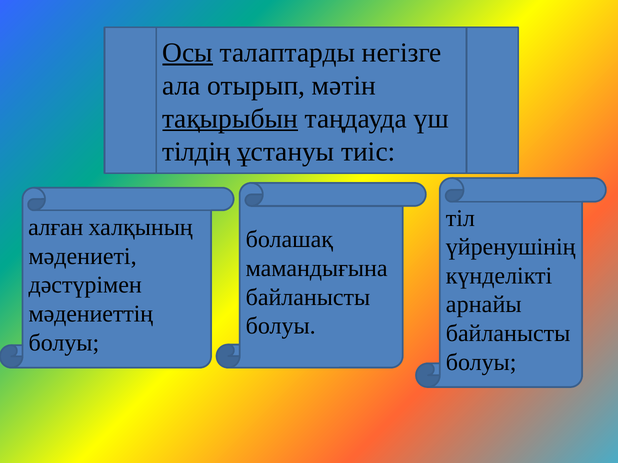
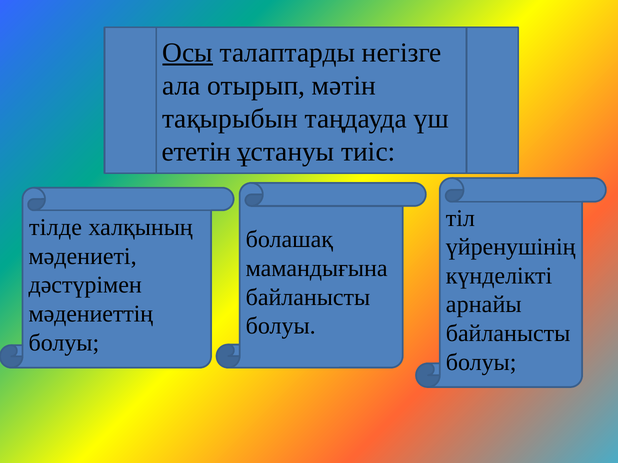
тақырыбын underline: present -> none (230, 119)
тілдің: тілдің -> ететін (196, 152)
алған: алған -> тілде (55, 228)
